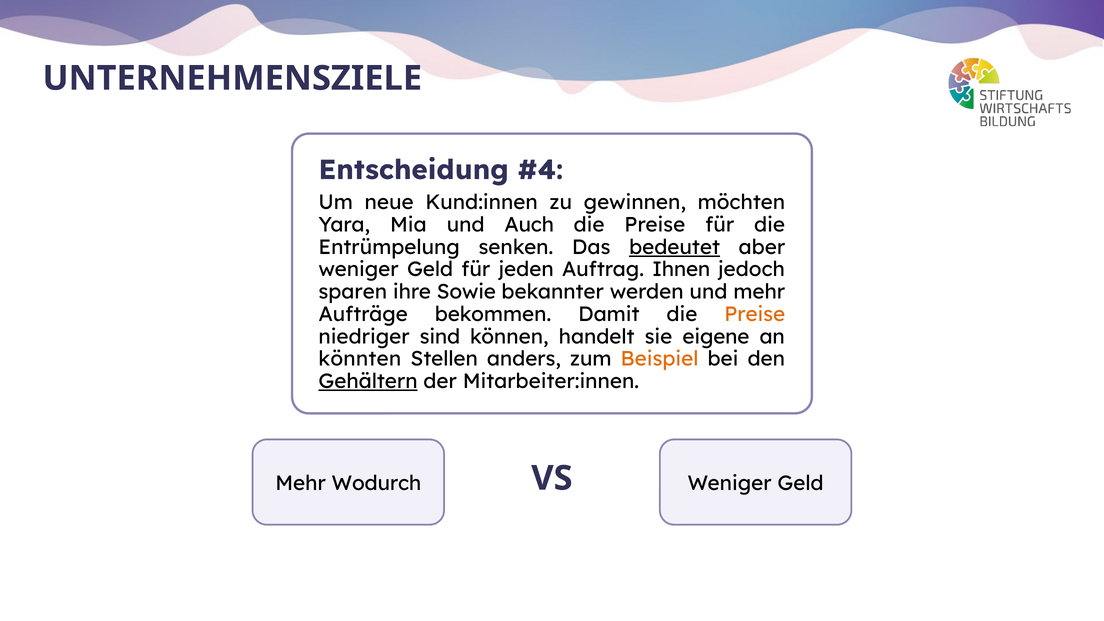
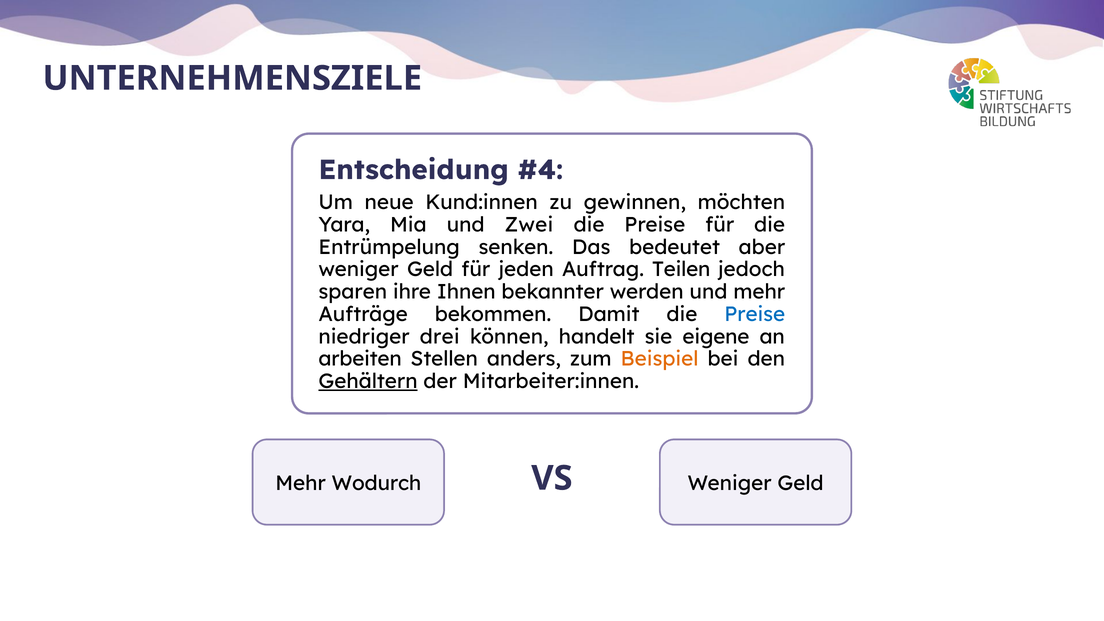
Auch: Auch -> Zwei (529, 225)
bedeutet underline: present -> none (675, 247)
Ihnen: Ihnen -> Teilen (681, 270)
Sowie: Sowie -> Ihnen (466, 292)
Preise colour: orange -> blue (755, 314)
sind: sind -> drei (440, 337)
könnten: könnten -> arbeiten (360, 359)
